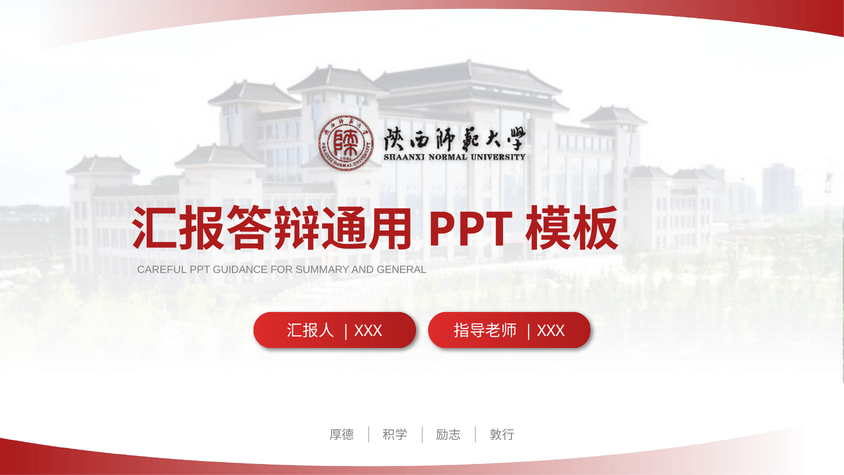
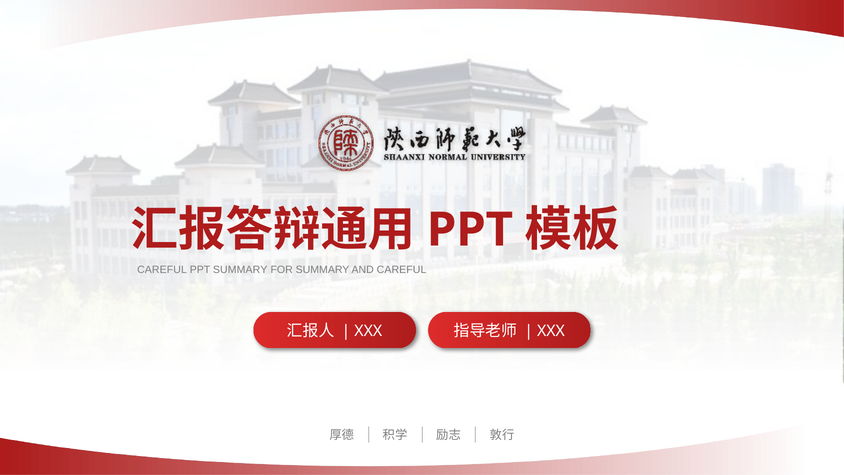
PPT GUIDANCE: GUIDANCE -> SUMMARY (240, 269)
AND GENERAL: GENERAL -> CAREFUL (402, 269)
